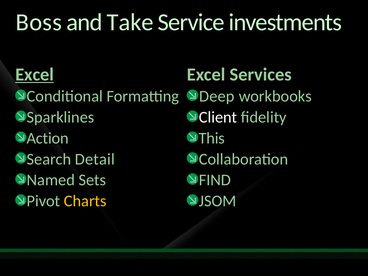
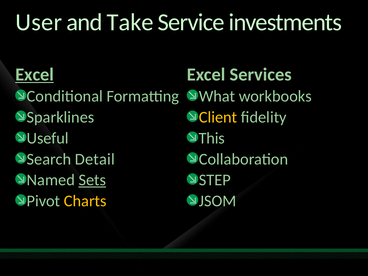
Boss: Boss -> User (39, 22)
Deep: Deep -> What (217, 96)
Client colour: white -> yellow (218, 117)
Action: Action -> Useful (48, 138)
Sets underline: none -> present (92, 180)
FIND: FIND -> STEP (215, 180)
